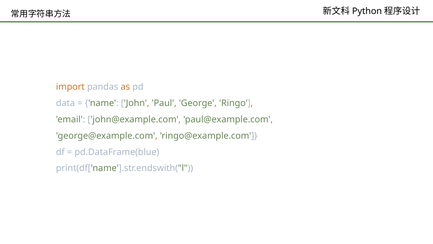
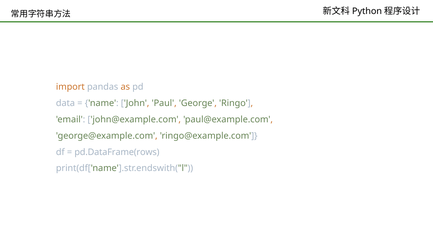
pd.DataFrame(blue: pd.DataFrame(blue -> pd.DataFrame(rows (117, 152)
